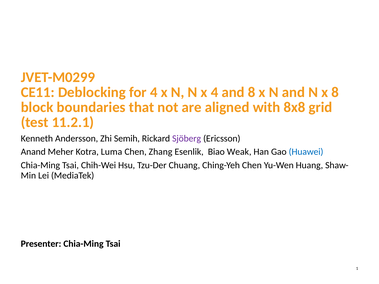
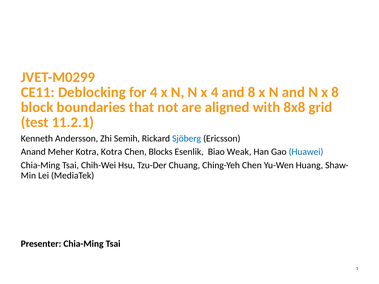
Sjöberg colour: purple -> blue (187, 139)
Kotra Luma: Luma -> Kotra (112, 152)
Zhang: Zhang -> Blocks (161, 152)
